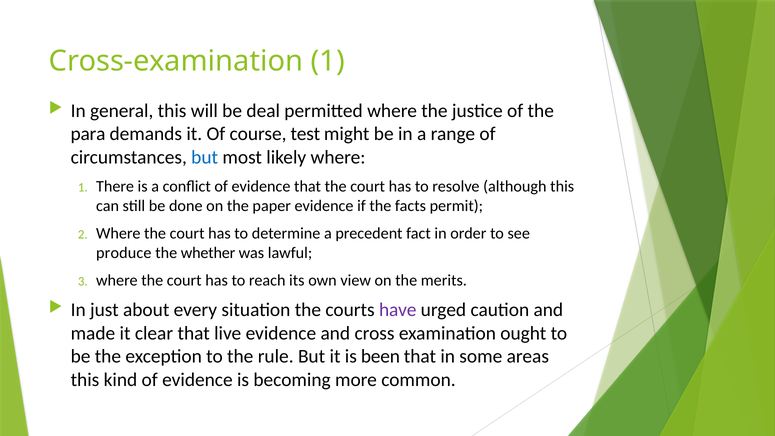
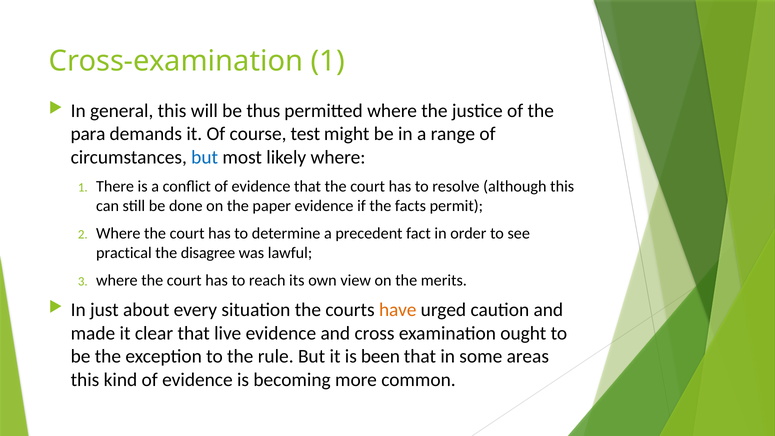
deal: deal -> thus (263, 111)
produce: produce -> practical (124, 253)
whether: whether -> disagree (208, 253)
have colour: purple -> orange (398, 310)
